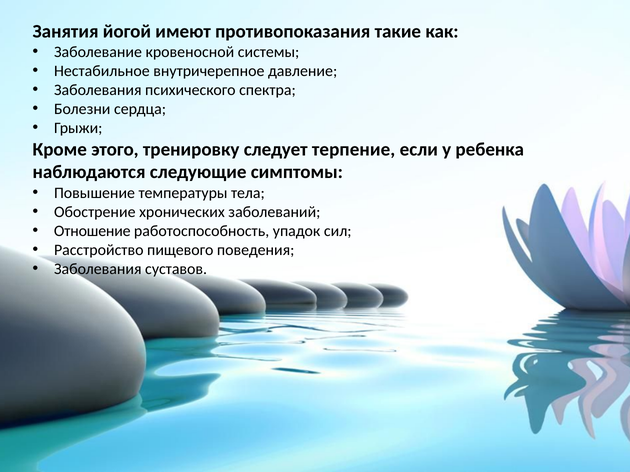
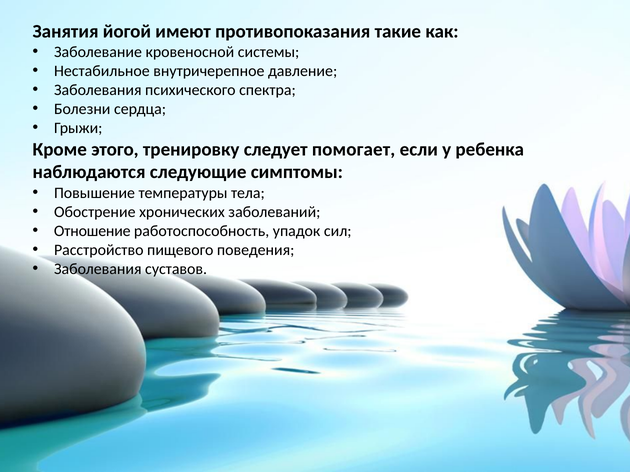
терпение: терпение -> помогает (354, 149)
